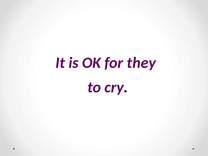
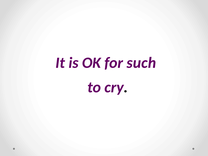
they: they -> such (141, 63)
